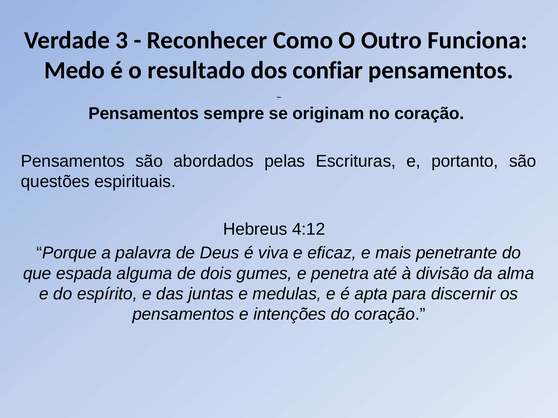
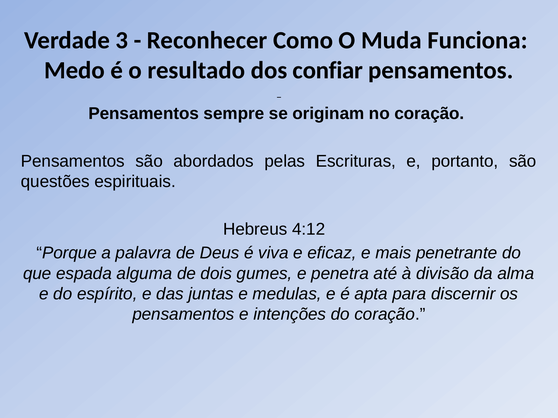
Outro: Outro -> Muda (391, 41)
